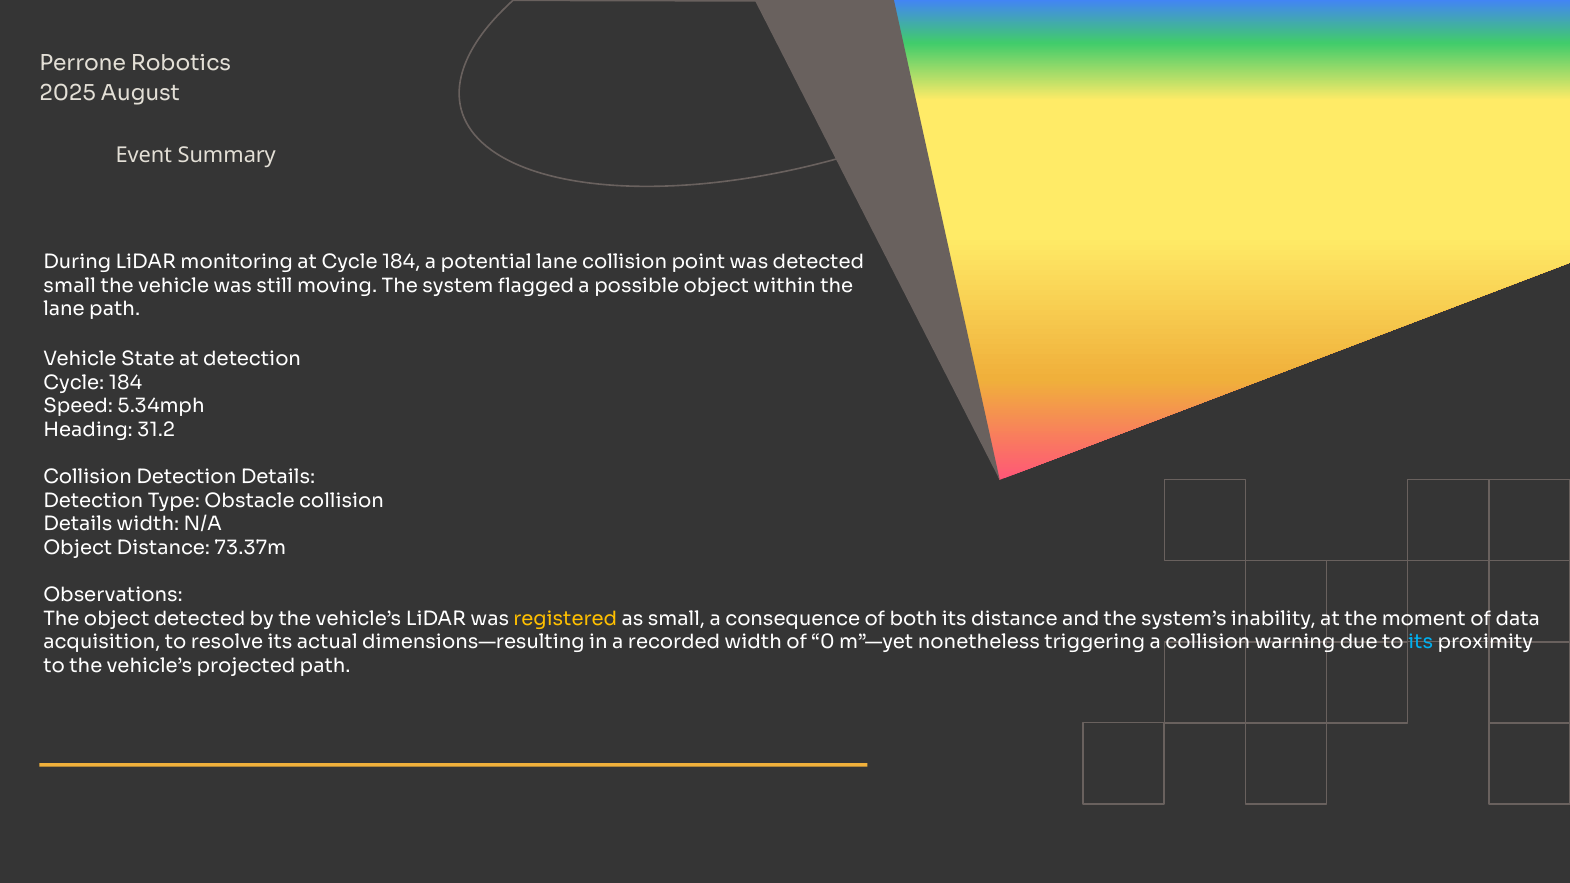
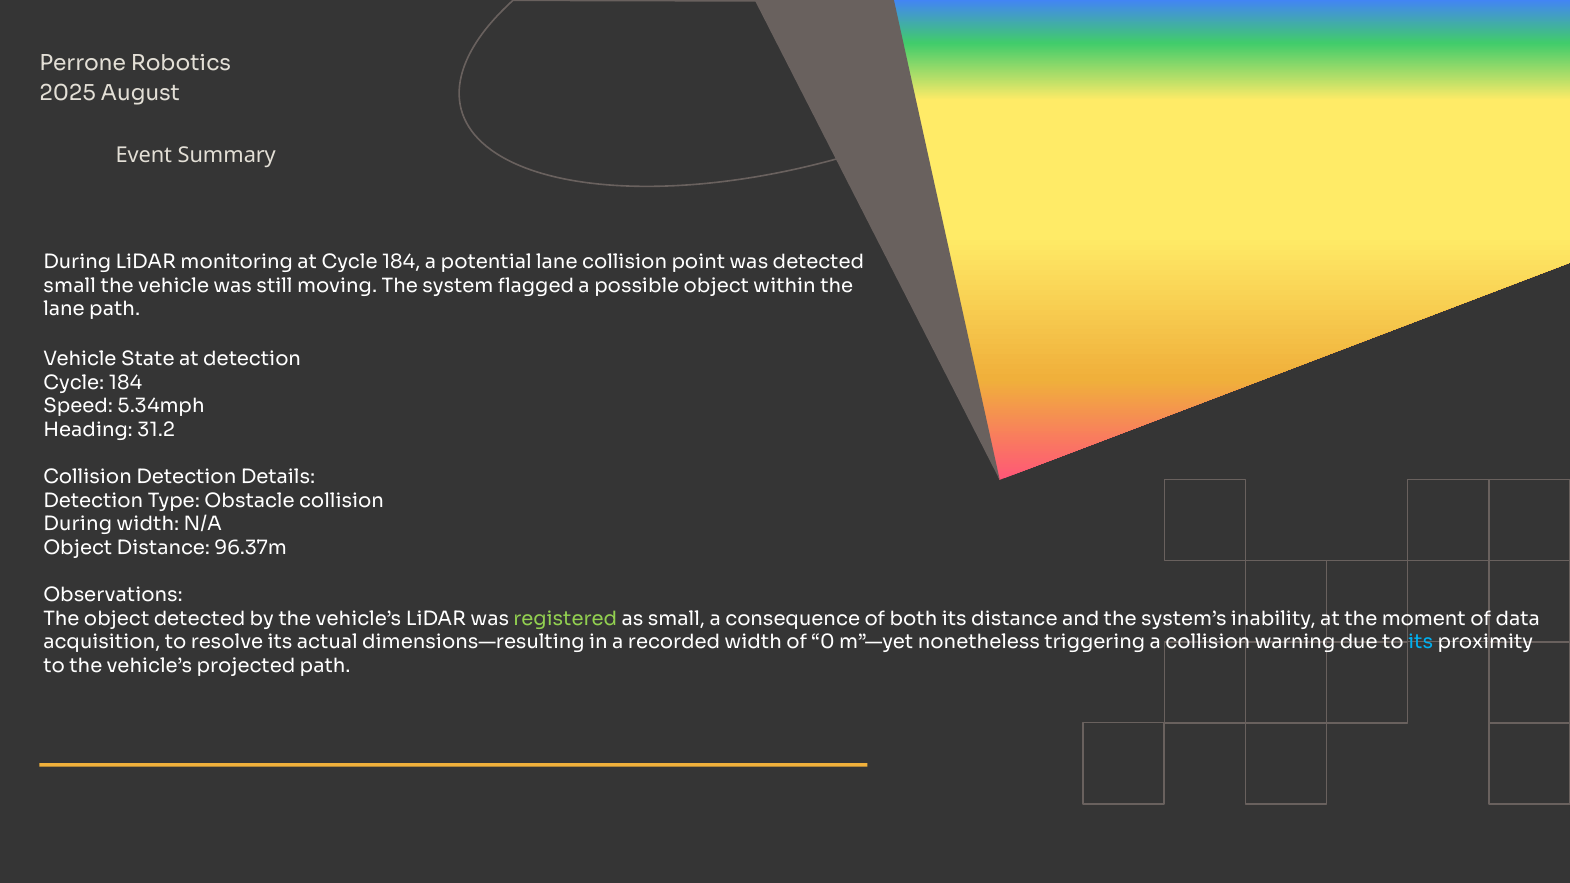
Details: Details -> During (78, 524)
73.37m: 73.37m -> 96.37m (251, 548)
registered colour: yellow -> light green (565, 619)
